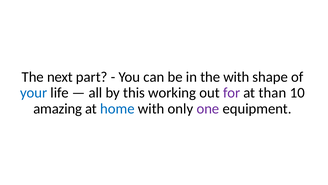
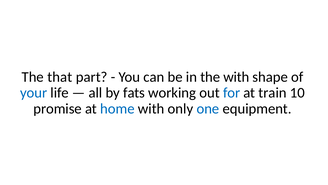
next: next -> that (60, 77)
this: this -> fats (134, 93)
for colour: purple -> blue (232, 93)
than: than -> train (273, 93)
amazing: amazing -> promise (58, 108)
one colour: purple -> blue (208, 108)
